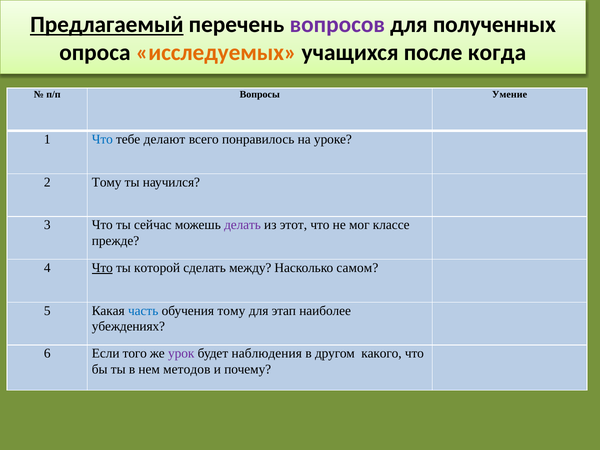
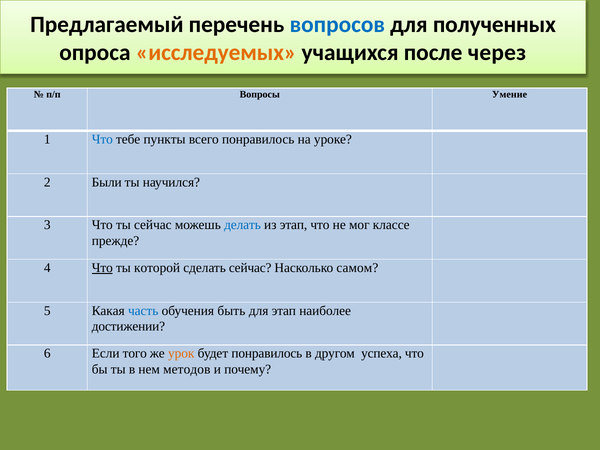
Предлагаемый underline: present -> none (107, 25)
вопросов colour: purple -> blue (337, 25)
когда: когда -> через (497, 52)
делают: делают -> пункты (165, 139)
2 Тому: Тому -> Были (107, 182)
делать colour: purple -> blue (243, 225)
из этот: этот -> этап (294, 225)
сделать между: между -> сейчас (250, 268)
обучения тому: тому -> быть (231, 311)
убеждениях: убеждениях -> достижении (128, 327)
урок colour: purple -> orange (181, 354)
будет наблюдения: наблюдения -> понравилось (267, 354)
какого: какого -> успеха (382, 354)
